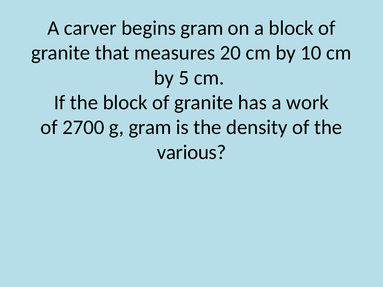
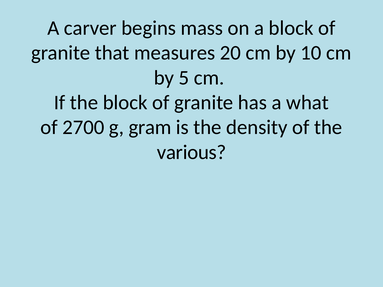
begins gram: gram -> mass (202, 28)
work: work -> what (308, 103)
